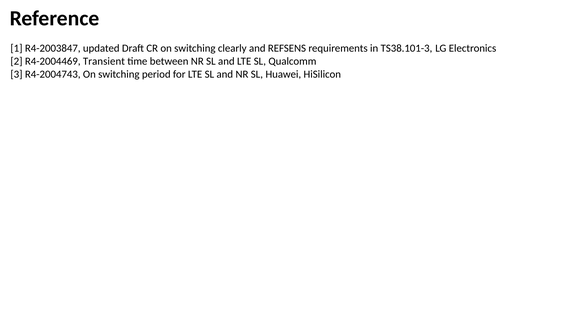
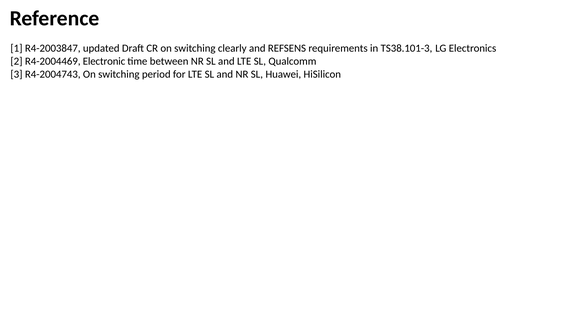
Transient: Transient -> Electronic (104, 61)
